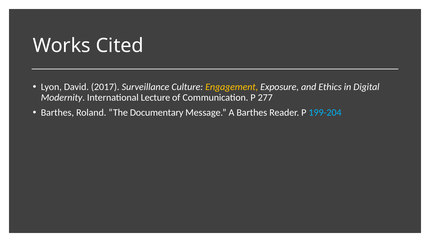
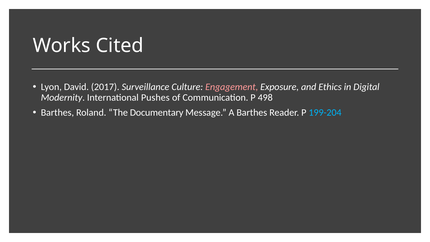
Engagement colour: yellow -> pink (232, 87)
Lecture: Lecture -> Pushes (155, 98)
277: 277 -> 498 (265, 98)
